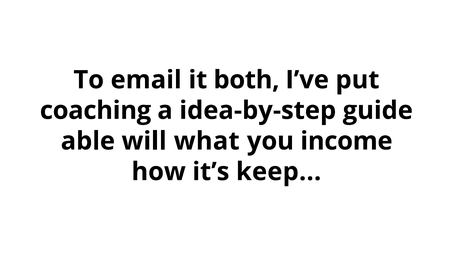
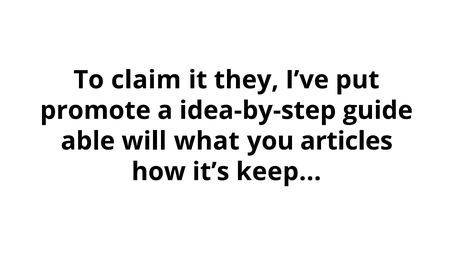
email: email -> claim (146, 80)
both: both -> they (246, 80)
coaching: coaching -> promote (95, 110)
income: income -> articles (346, 141)
